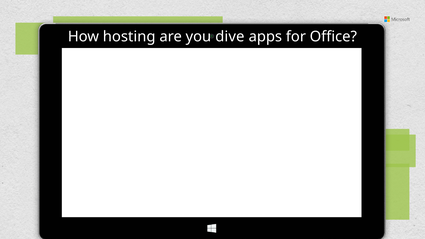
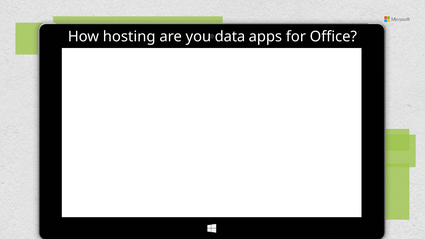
dive: dive -> data (230, 37)
